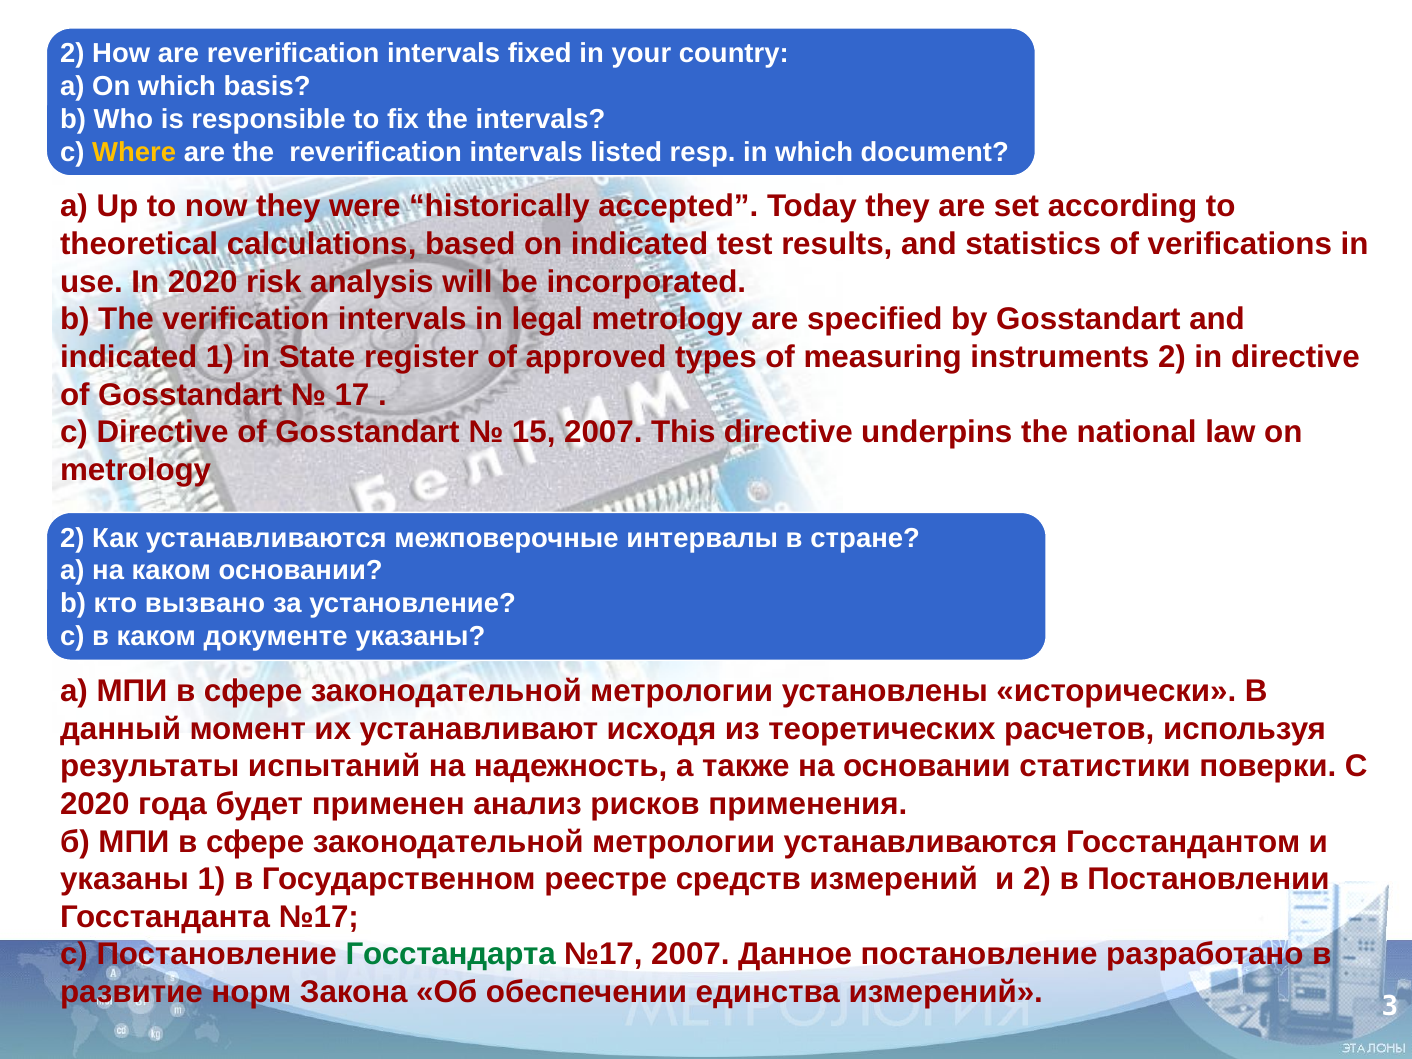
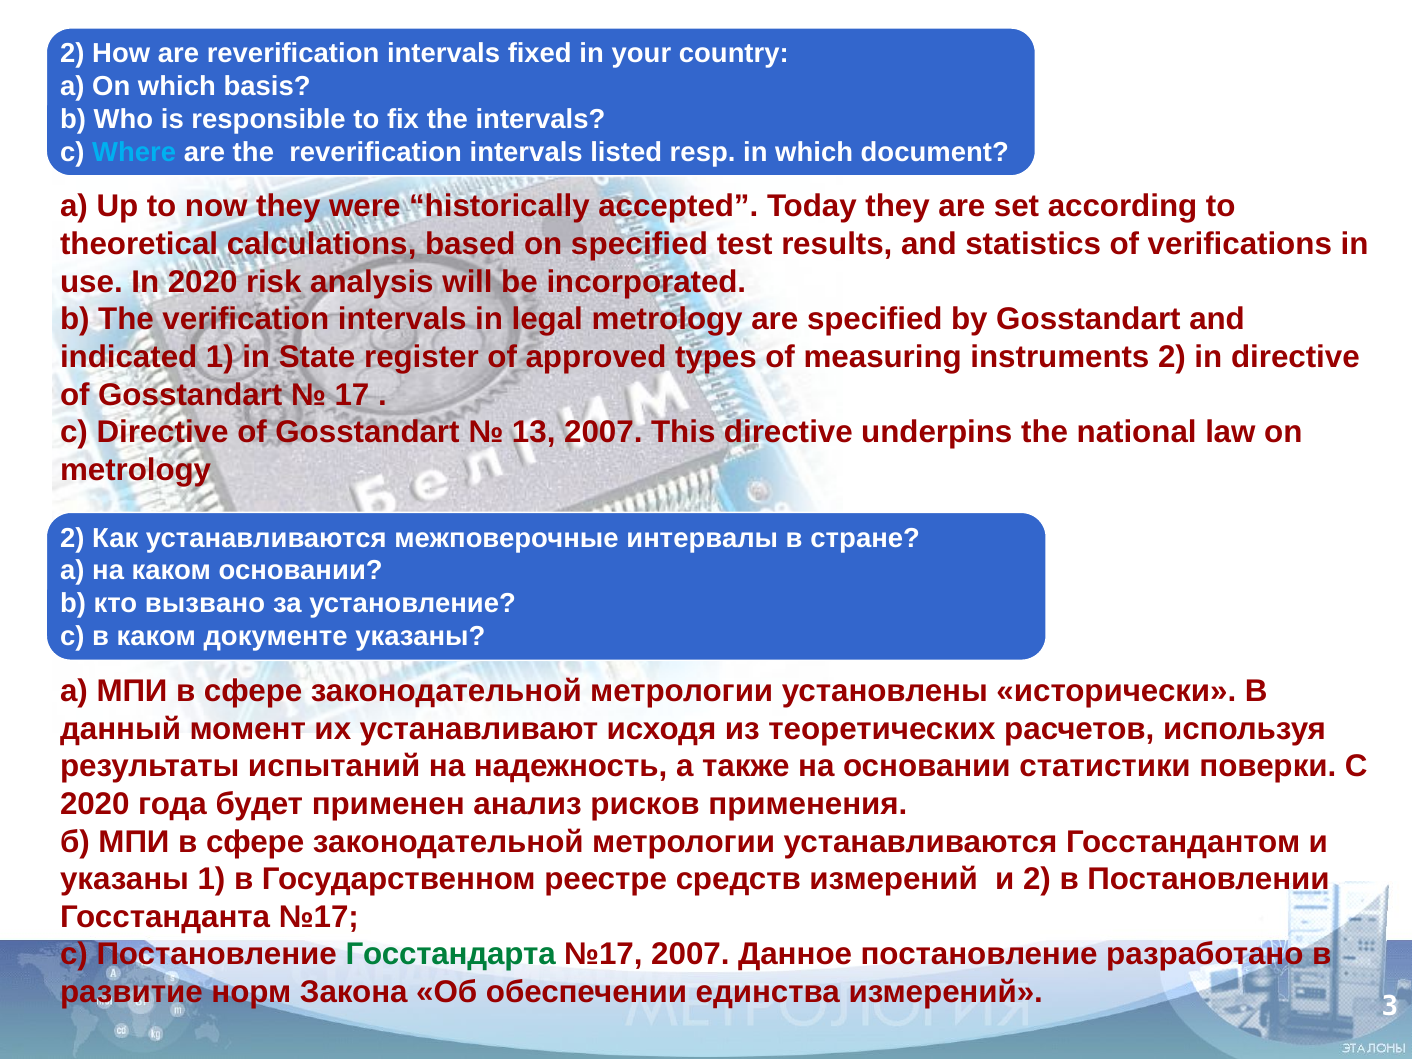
Where colour: yellow -> light blue (134, 152)
on indicated: indicated -> specified (640, 244)
15: 15 -> 13 (534, 432)
